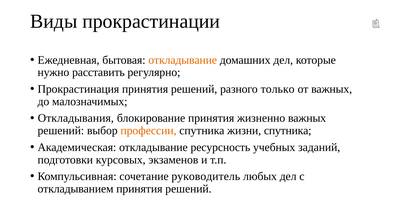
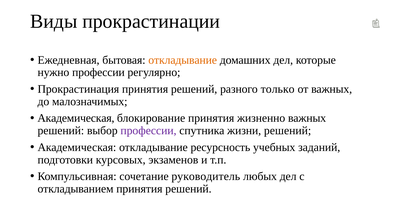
нужно расставить: расставить -> профессии (98, 72)
Откладывания: Откладывания -> Академическая (76, 118)
профессии colour: orange -> purple (148, 131)
жизни спутника: спутника -> решений (288, 131)
